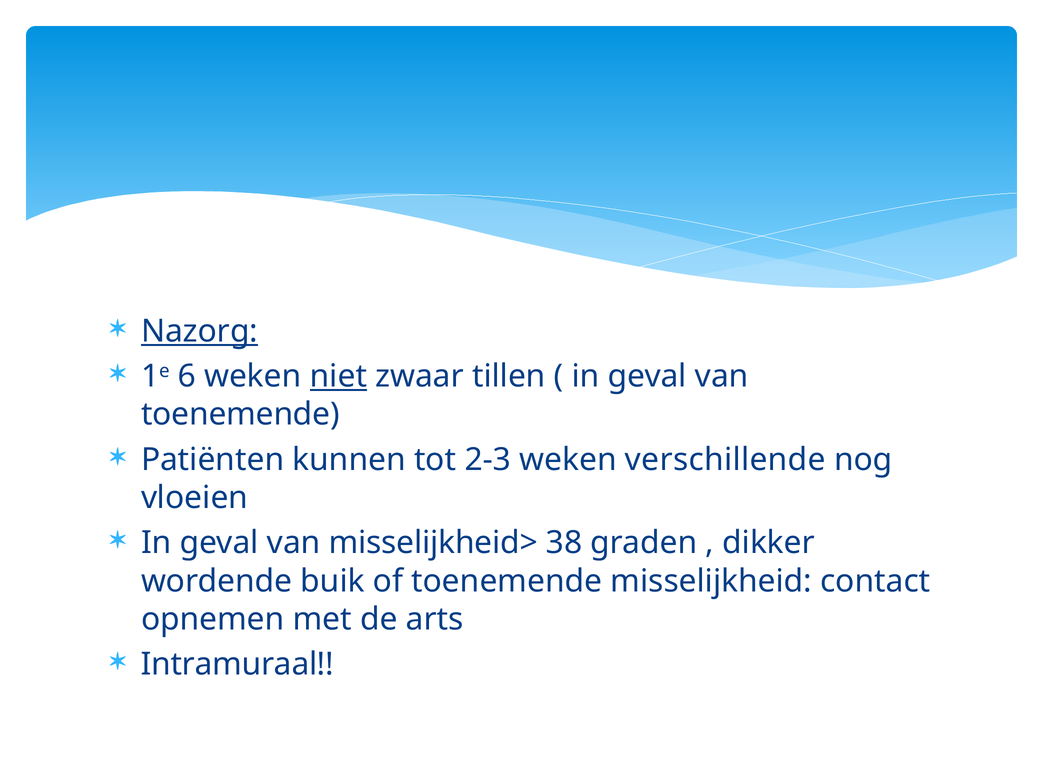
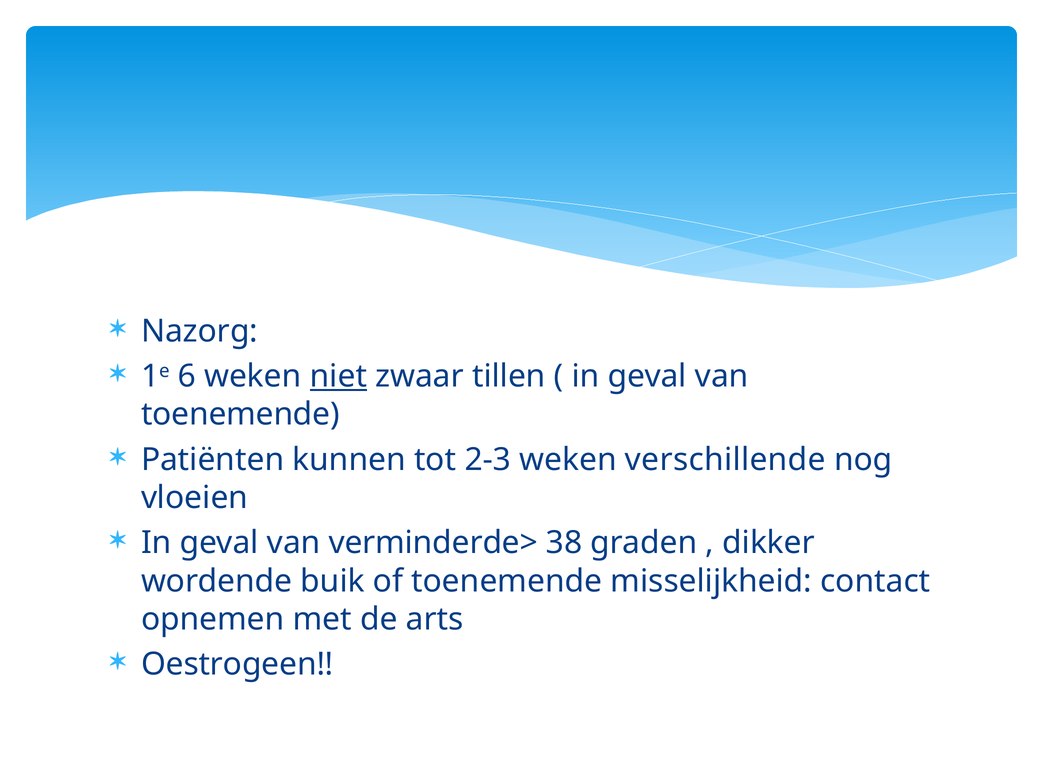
Nazorg underline: present -> none (200, 331)
misselijkheid>: misselijkheid> -> verminderde> (433, 543)
Intramuraal: Intramuraal -> Oestrogeen (237, 665)
